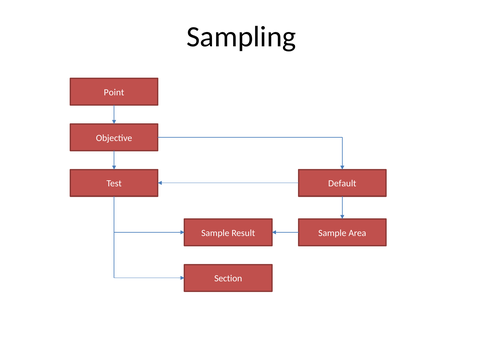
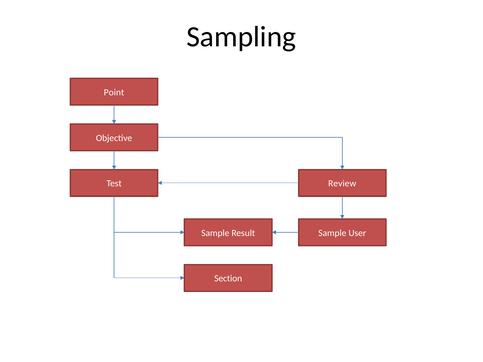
Default: Default -> Review (342, 184)
Area: Area -> User (357, 233)
